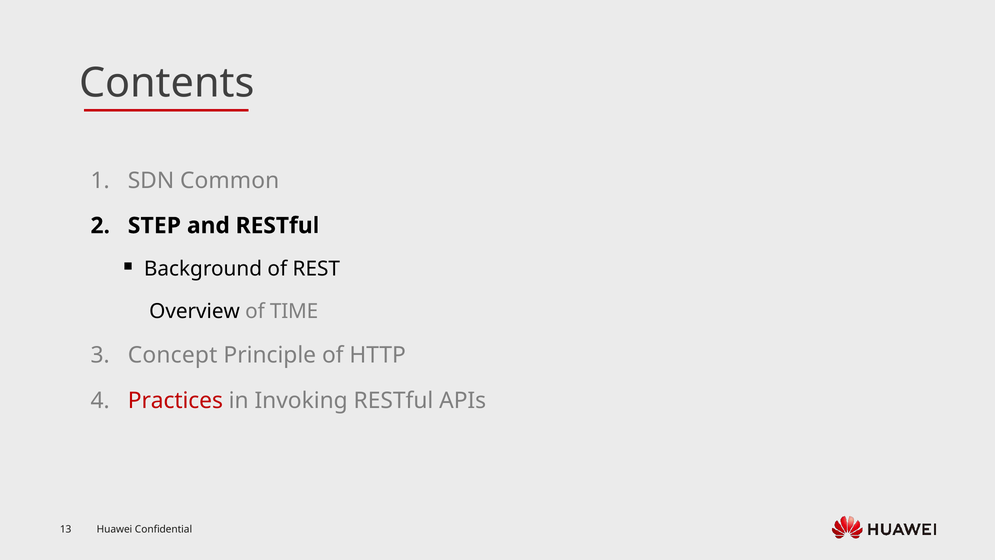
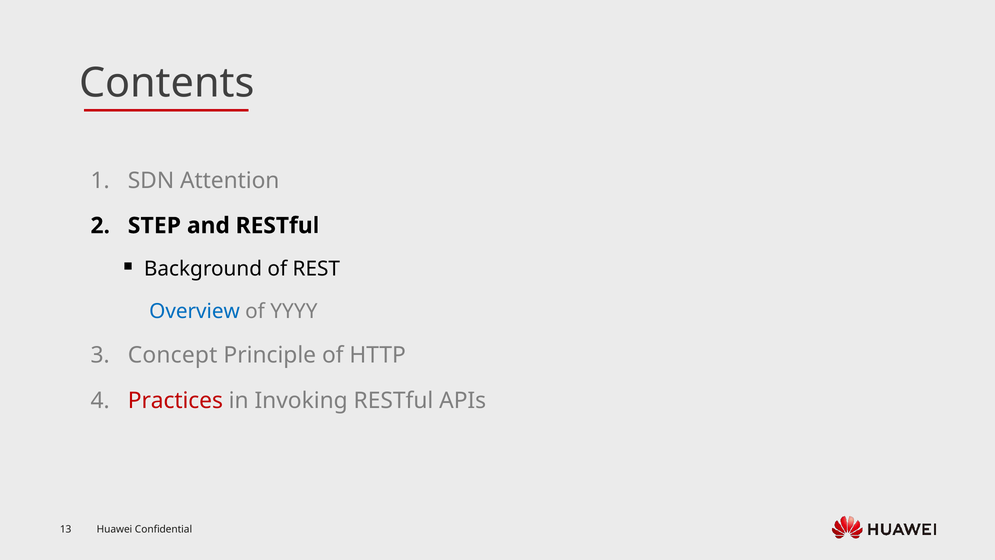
Common: Common -> Attention (230, 180)
Overview colour: black -> blue (195, 311)
TIME: TIME -> YYYY (294, 311)
